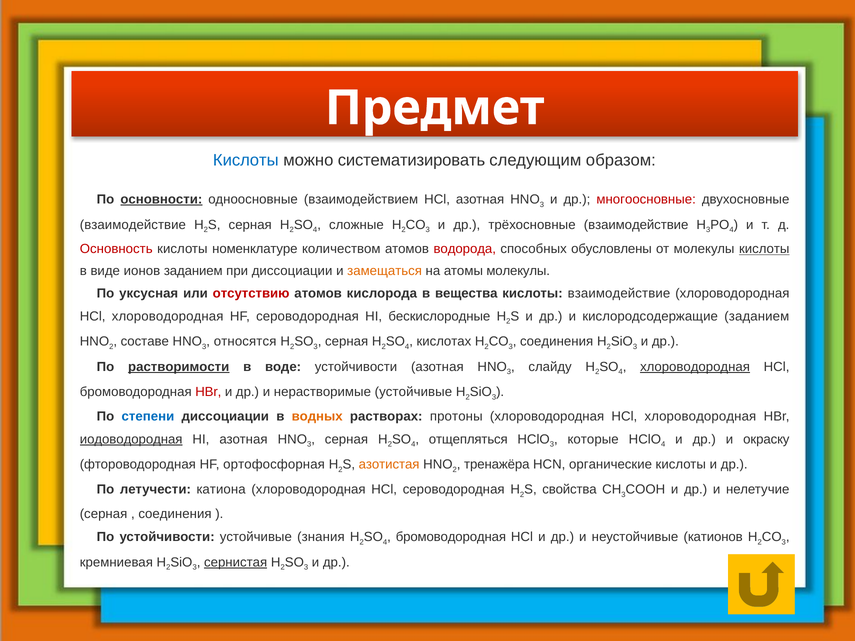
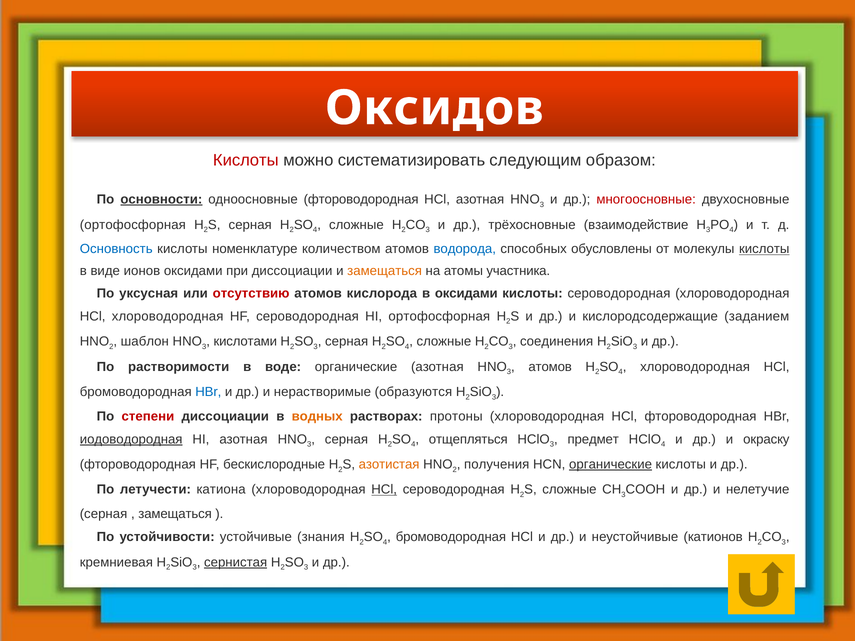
Предмет: Предмет -> Оксидов (434, 108)
Кислоты colour: blue -> red (246, 160)
одноосновные взаимодействием: взаимодействием -> фтороводородная (361, 200)
взаимодействие: взаимодействие -> ортофосфорная (133, 225)
Основность colour: red -> blue (116, 249)
водорода colour: red -> blue (465, 249)
ионов заданием: заданием -> оксидами (193, 271)
атомы молекулы: молекулы -> участника (518, 271)
в вещества: вещества -> оксидами (466, 293)
кислоты взаимодействие: взаимодействие -> сероводородная (619, 293)
HI бескислородные: бескислородные -> ортофосфорная (439, 316)
составе: составе -> шаблон (145, 342)
относятся: относятся -> кислотами (245, 342)
кислотах: кислотах -> сложные (444, 342)
растворимости underline: present -> none (179, 367)
воде устойчивости: устойчивости -> органические (356, 367)
слайду: слайду -> атомов (550, 367)
хлороводородная underline: present -> none (695, 367)
HBr colour: red -> blue (208, 392)
нерастворимые устойчивые: устойчивые -> образуются (413, 392)
степени colour: blue -> red (148, 416)
хлороводородная: хлороводородная -> фтороводородная (701, 416)
которые: которые -> предмет (593, 439)
ортофосфорная: ортофосфорная -> бескислородные (274, 465)
тренажёра: тренажёра -> получения (497, 465)
органические underline: none -> present (611, 465)
HCl underline: none -> present (384, 490)
свойства: свойства -> сложные (569, 490)
соединения: соединения -> замещаться (175, 514)
